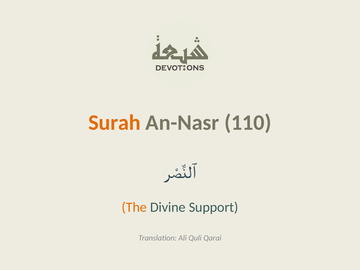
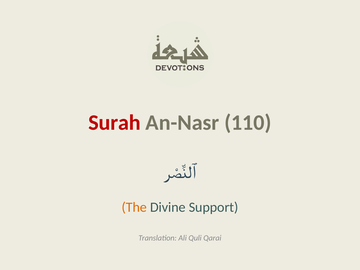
Surah colour: orange -> red (114, 123)
